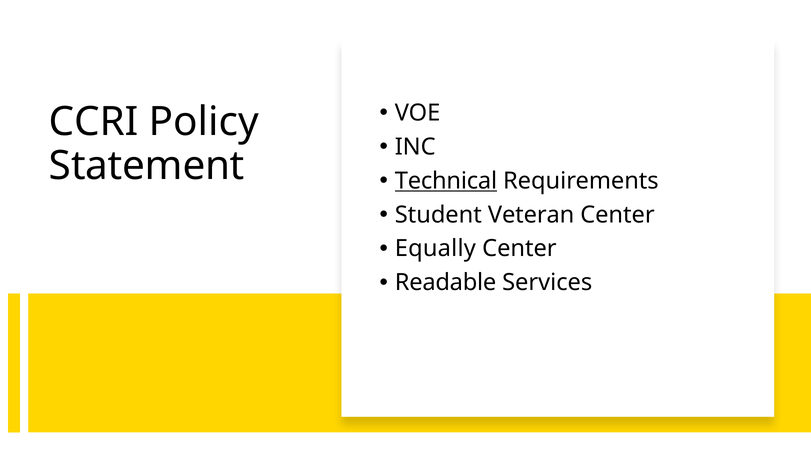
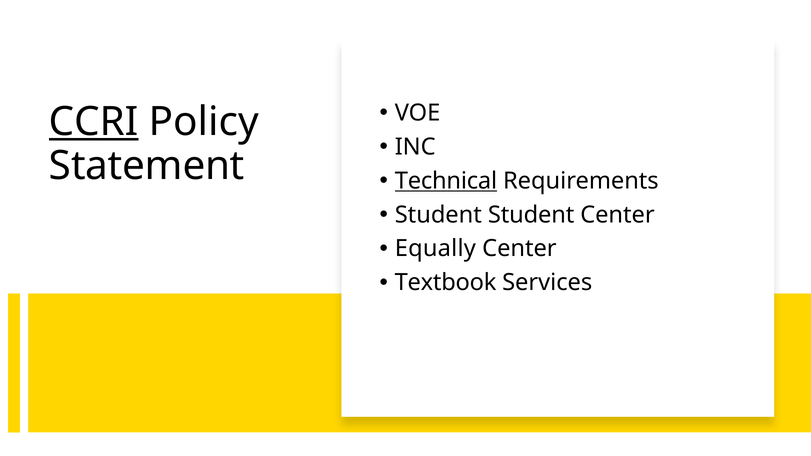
CCRI underline: none -> present (94, 122)
Student Veteran: Veteran -> Student (531, 215)
Readable: Readable -> Textbook (446, 283)
